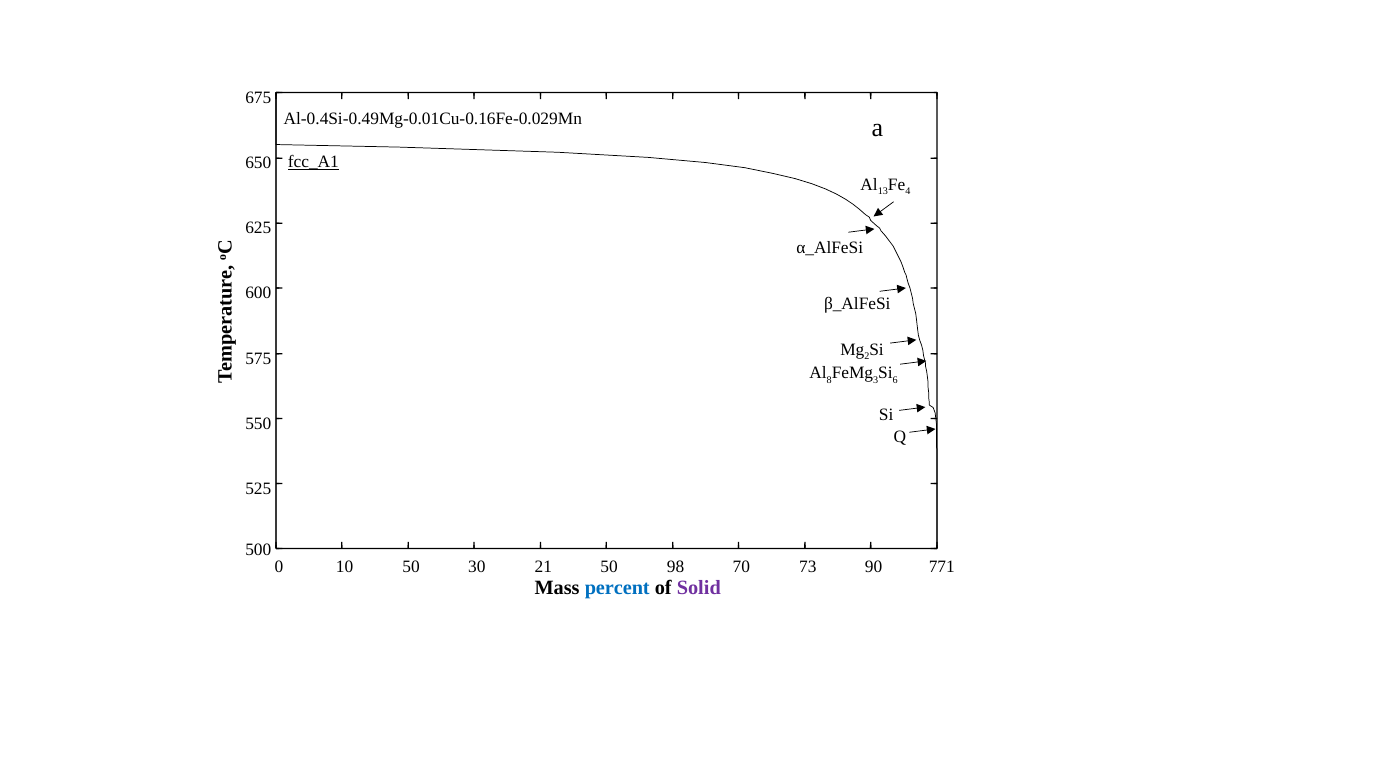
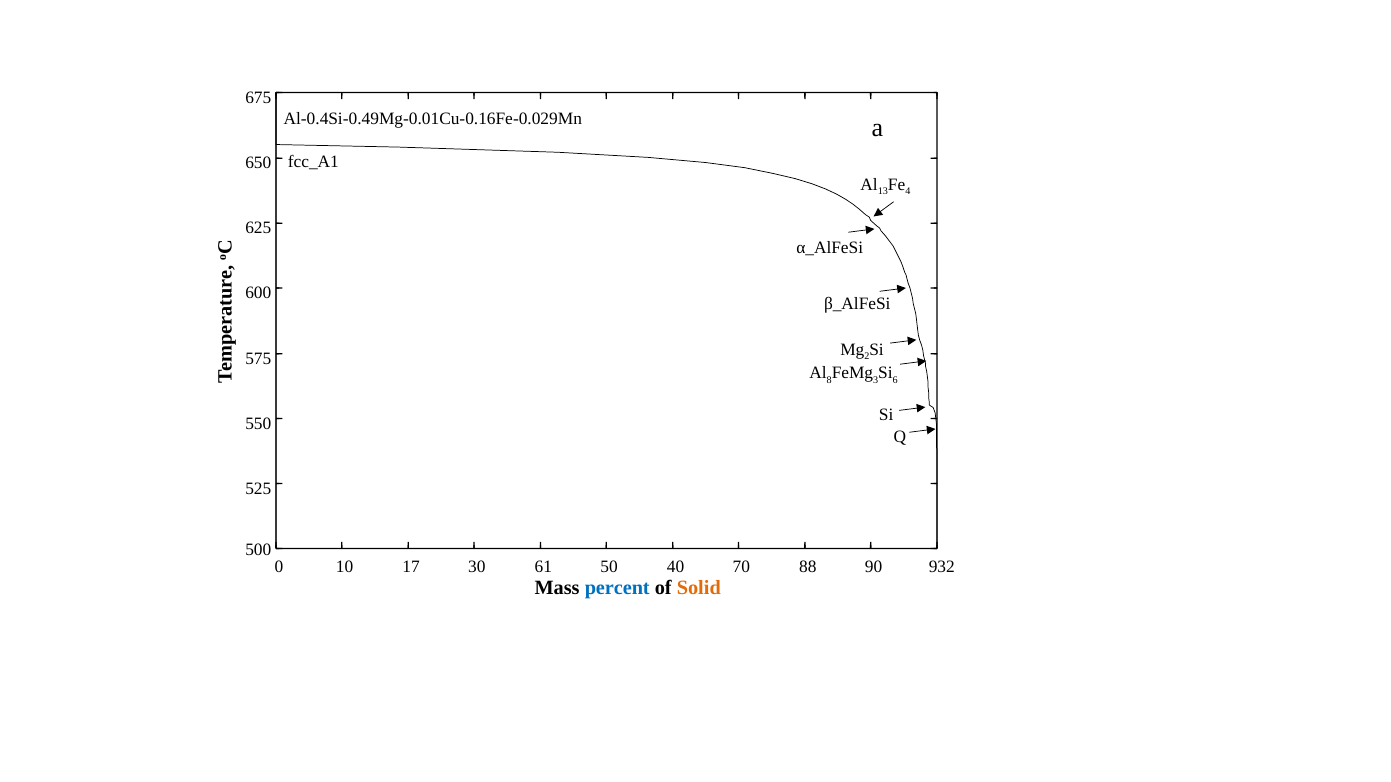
fcc_A1 underline: present -> none (313, 162)
10 50: 50 -> 17 (411, 567)
21: 21 -> 61 (543, 567)
98: 98 -> 40 (676, 567)
73: 73 -> 88 (808, 567)
771: 771 -> 932 (942, 567)
Solid colour: purple -> orange (699, 588)
